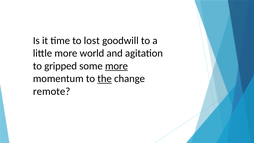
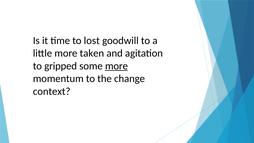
world: world -> taken (92, 53)
the underline: present -> none (105, 79)
remote: remote -> context (52, 91)
